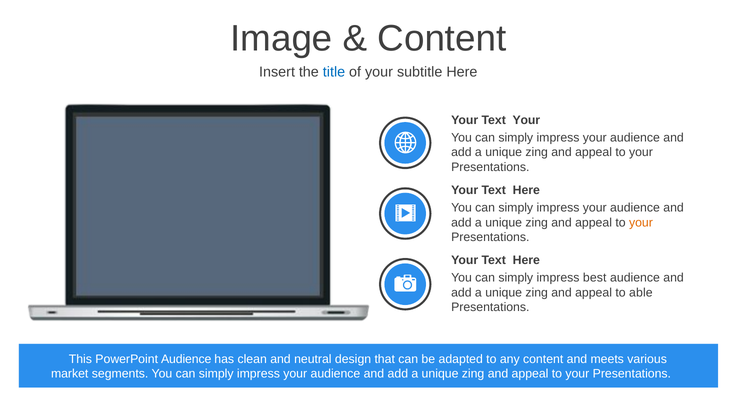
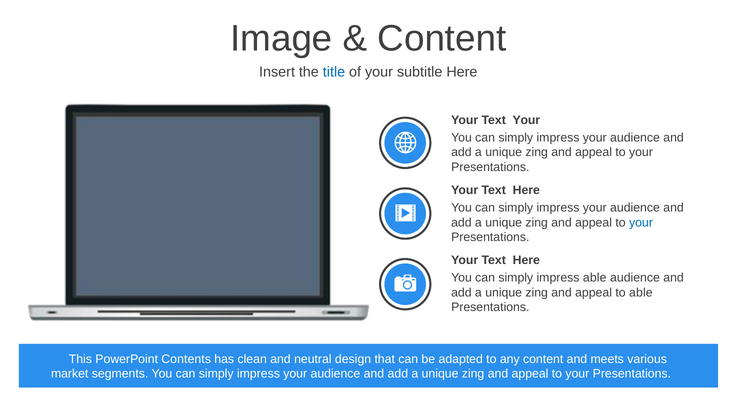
your colour: orange -> blue (641, 222)
impress best: best -> able (595, 278)
PowerPoint Audience: Audience -> Contents (186, 359)
